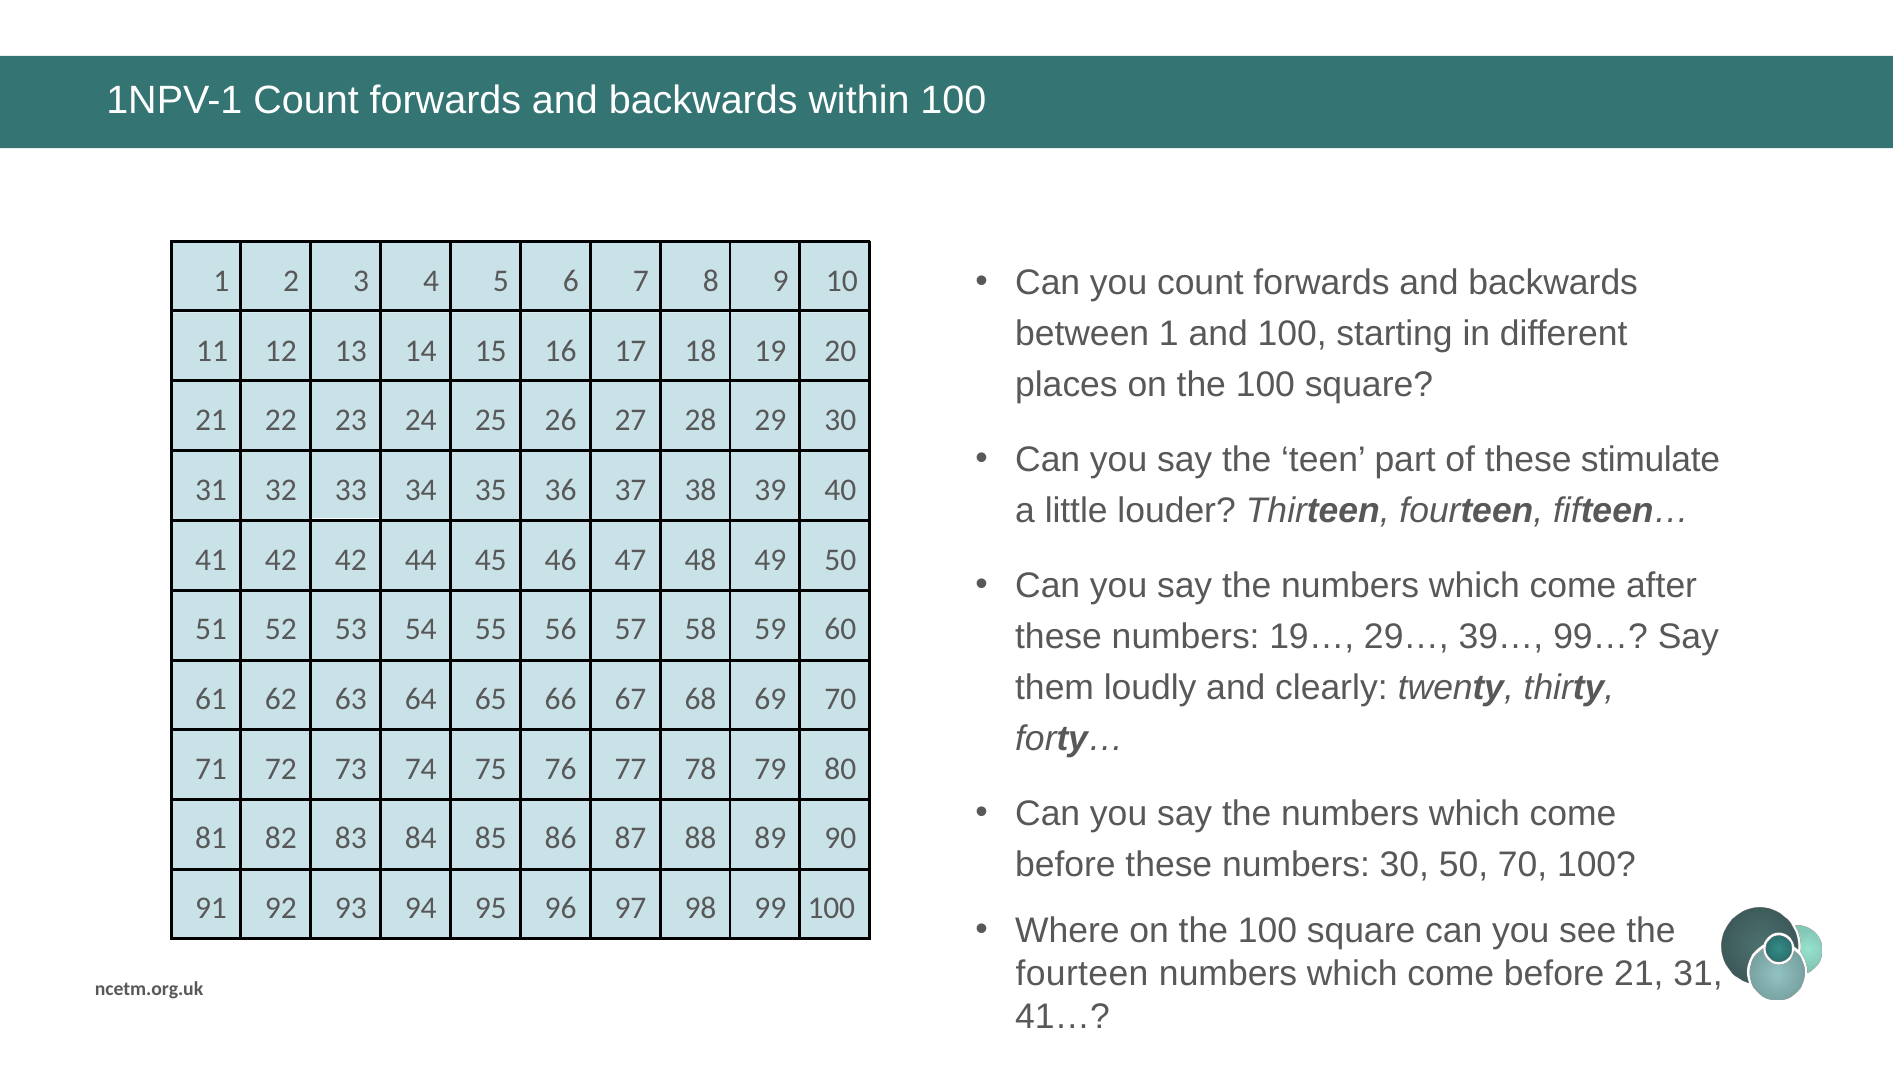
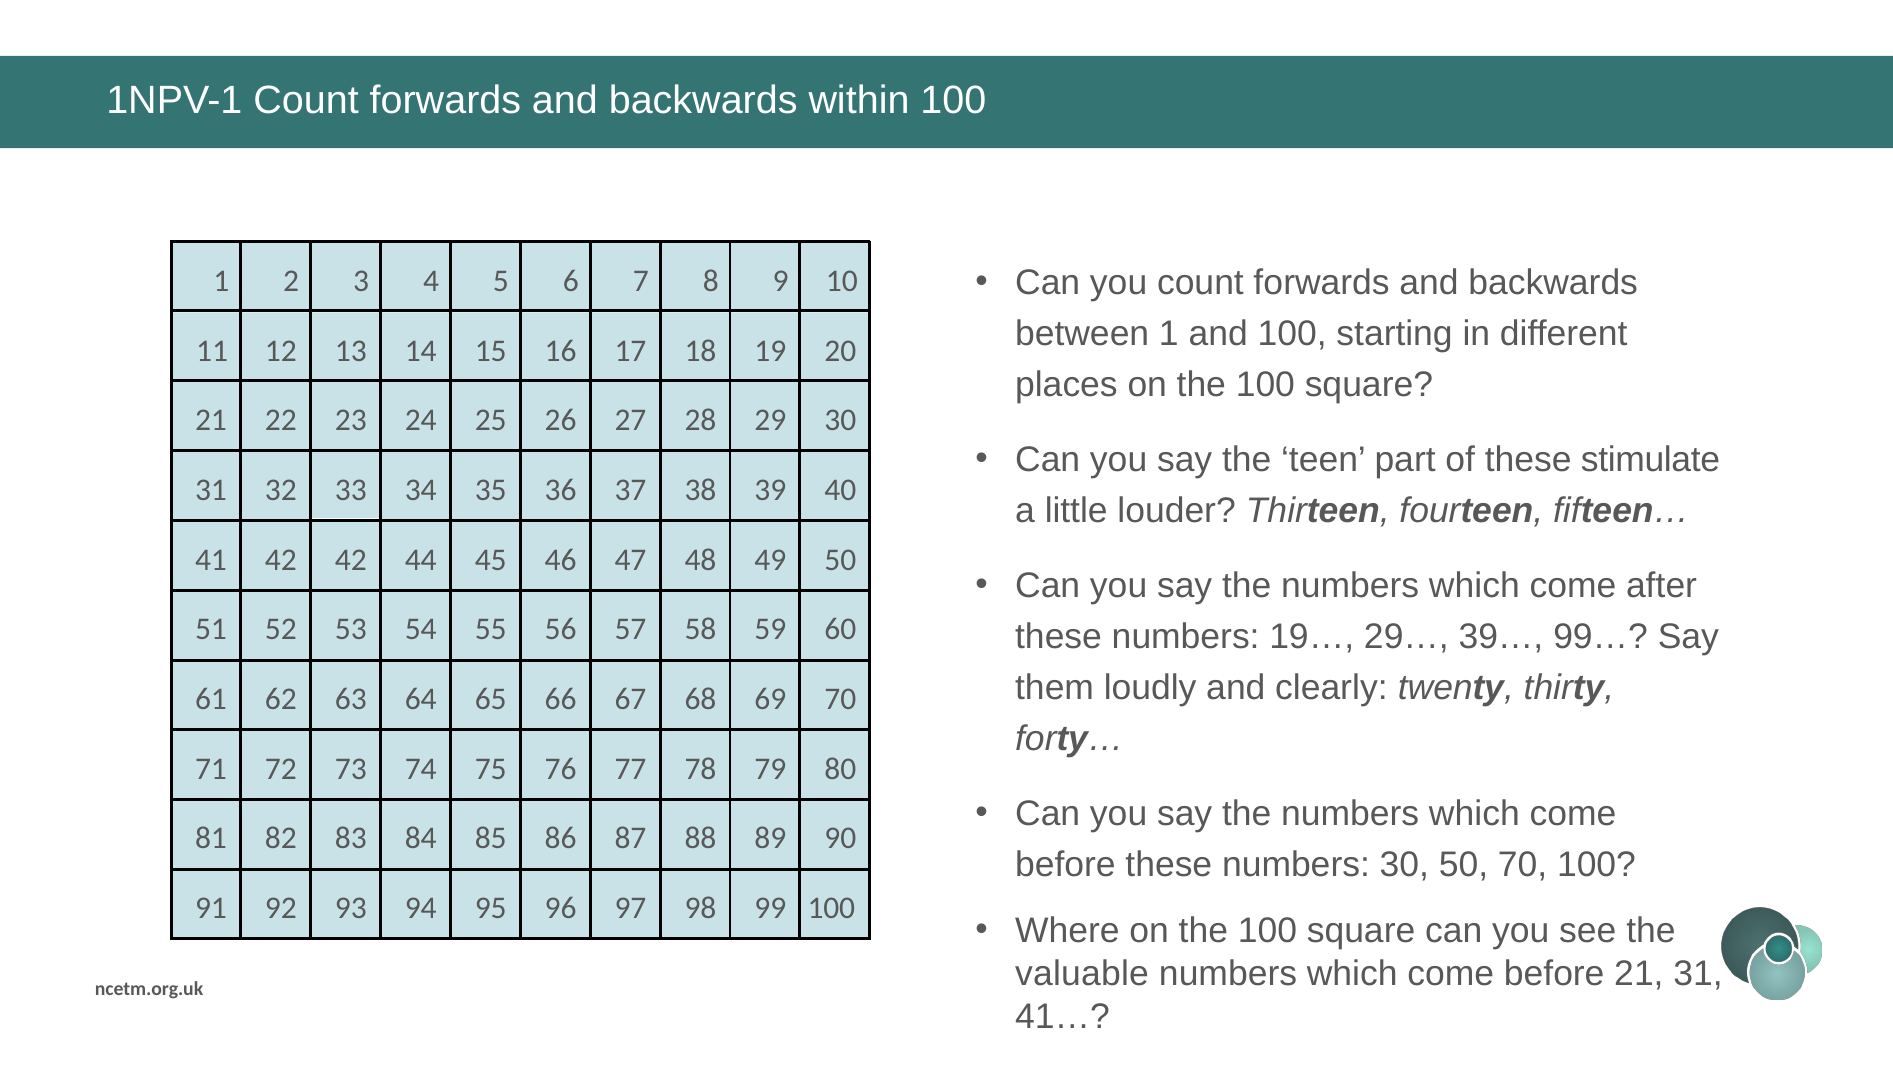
fourteen: fourteen -> valuable (1082, 974)
